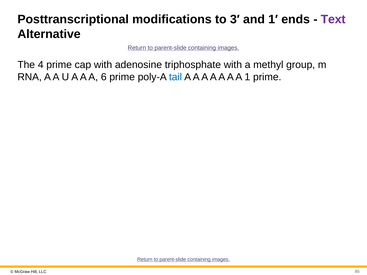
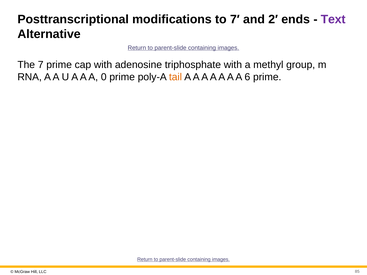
3′: 3′ -> 7′ (235, 19)
1′: 1′ -> 2′ (273, 19)
4: 4 -> 7 (41, 65)
6: 6 -> 0 (104, 77)
tail colour: blue -> orange (175, 77)
1: 1 -> 6 (247, 77)
